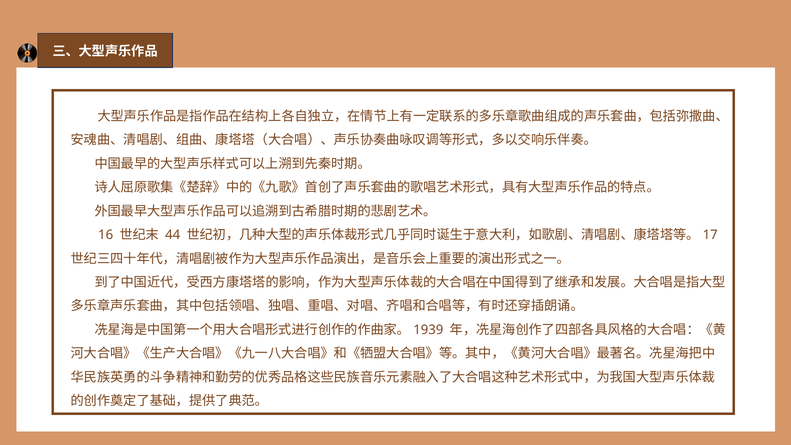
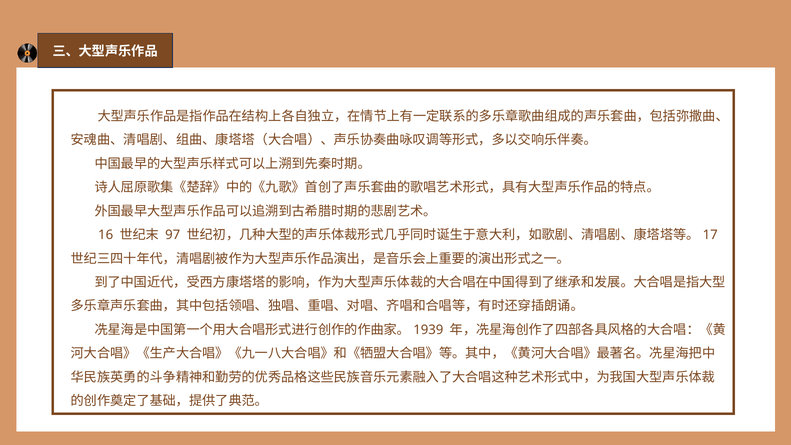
44: 44 -> 97 (173, 235)
